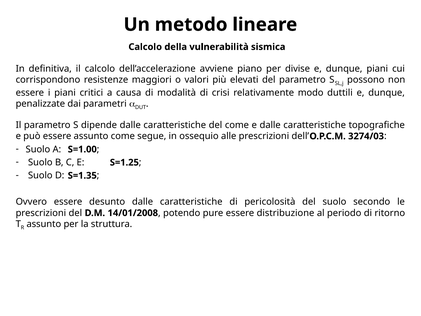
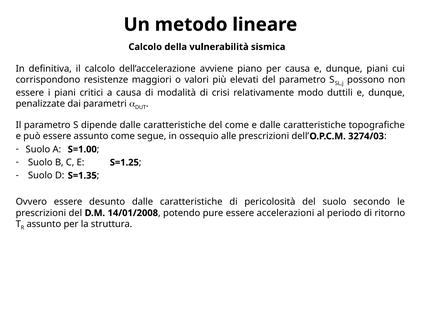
per divise: divise -> causa (298, 69)
distribuzione: distribuzione -> accelerazioni (285, 213)
